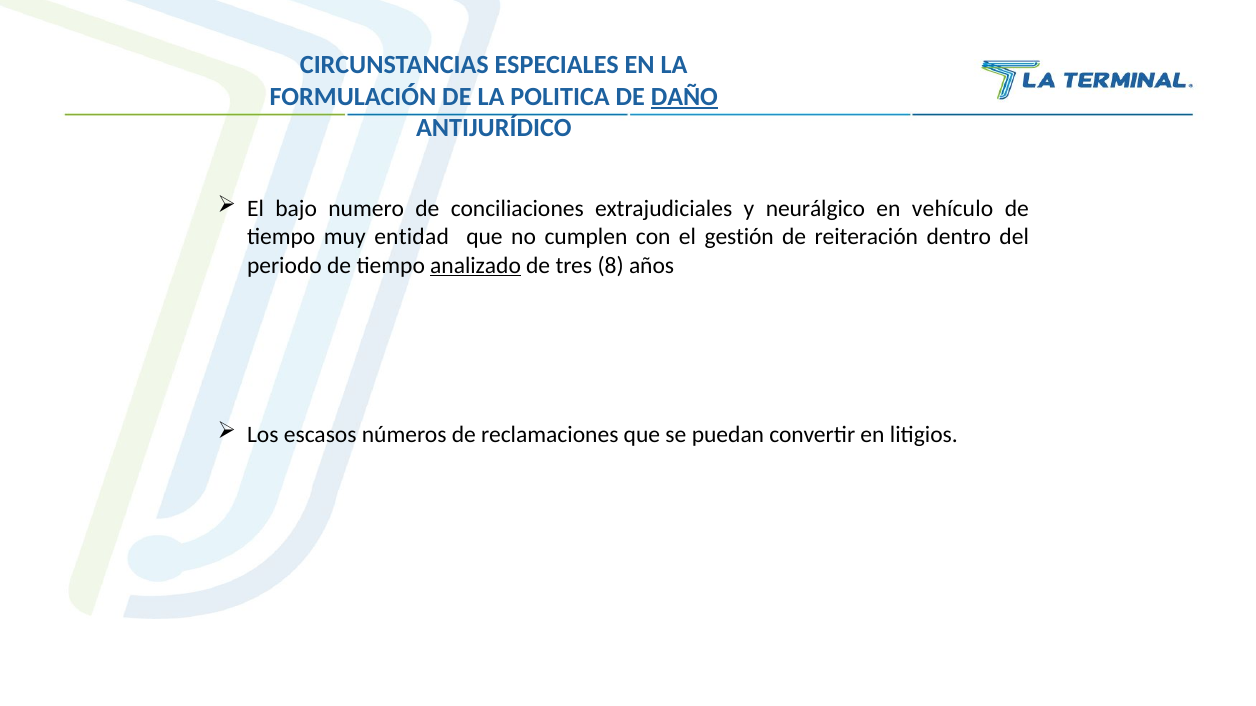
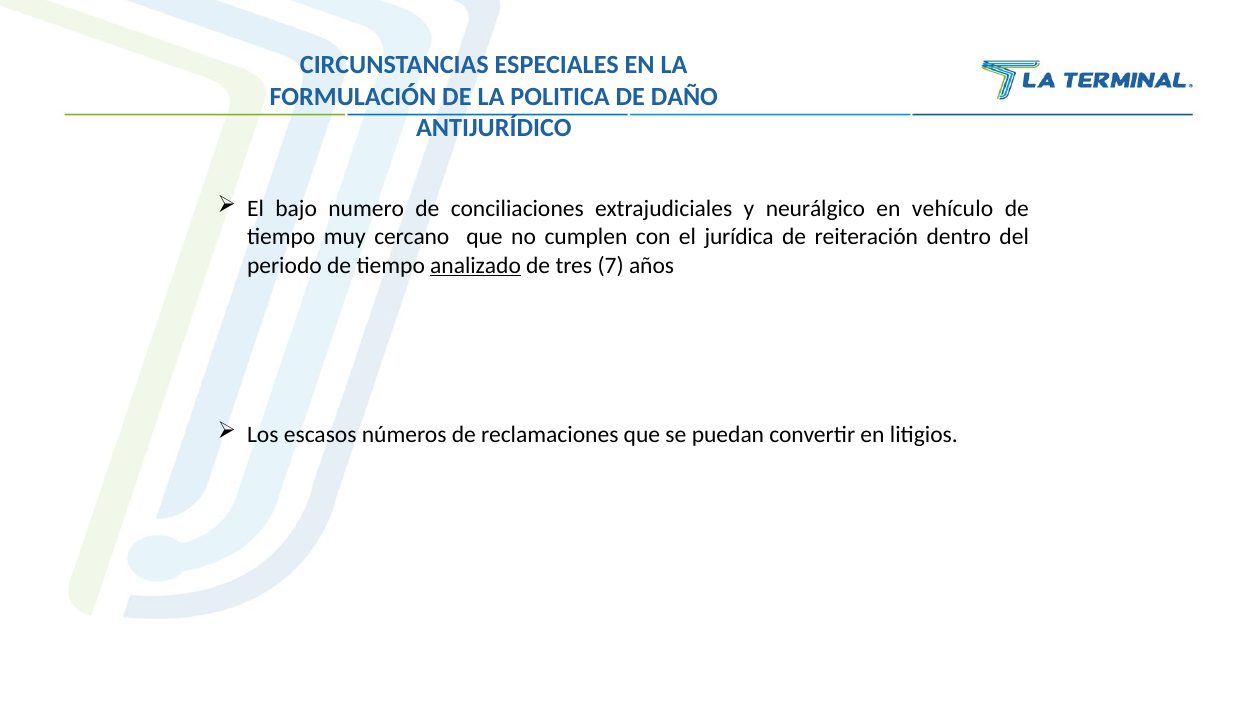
DAÑO underline: present -> none (684, 97)
entidad: entidad -> cercano (412, 237)
gestión: gestión -> jurídica (739, 237)
8: 8 -> 7 (611, 266)
